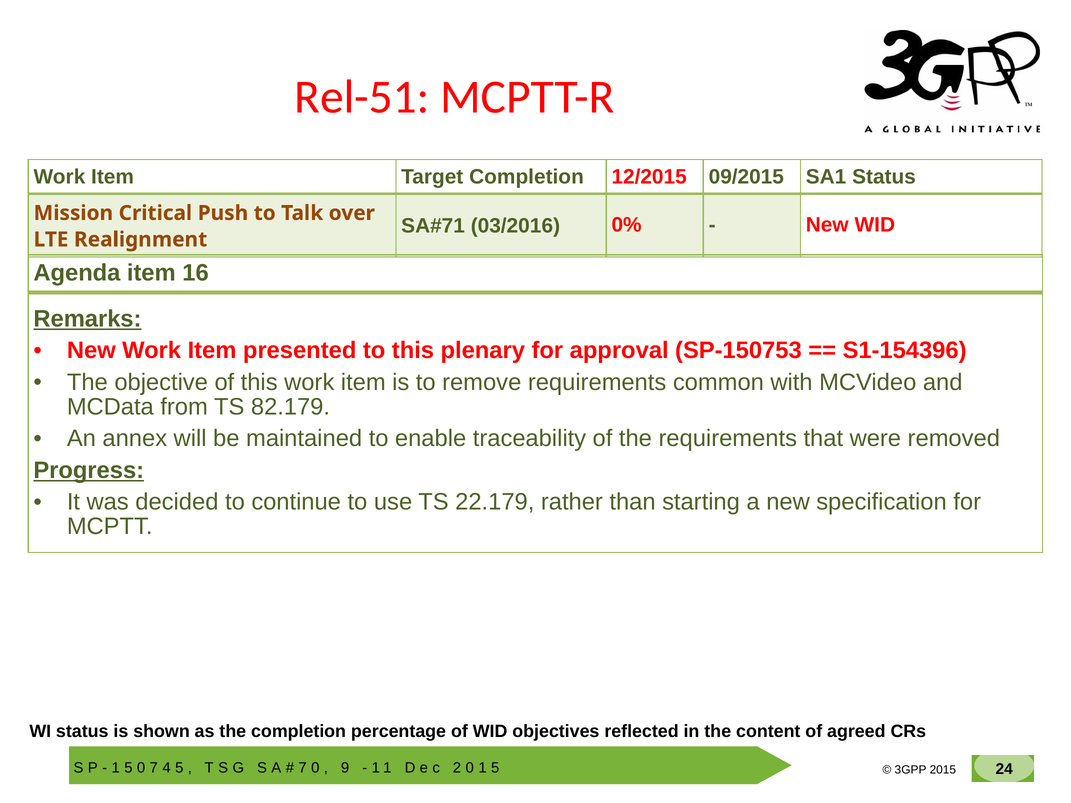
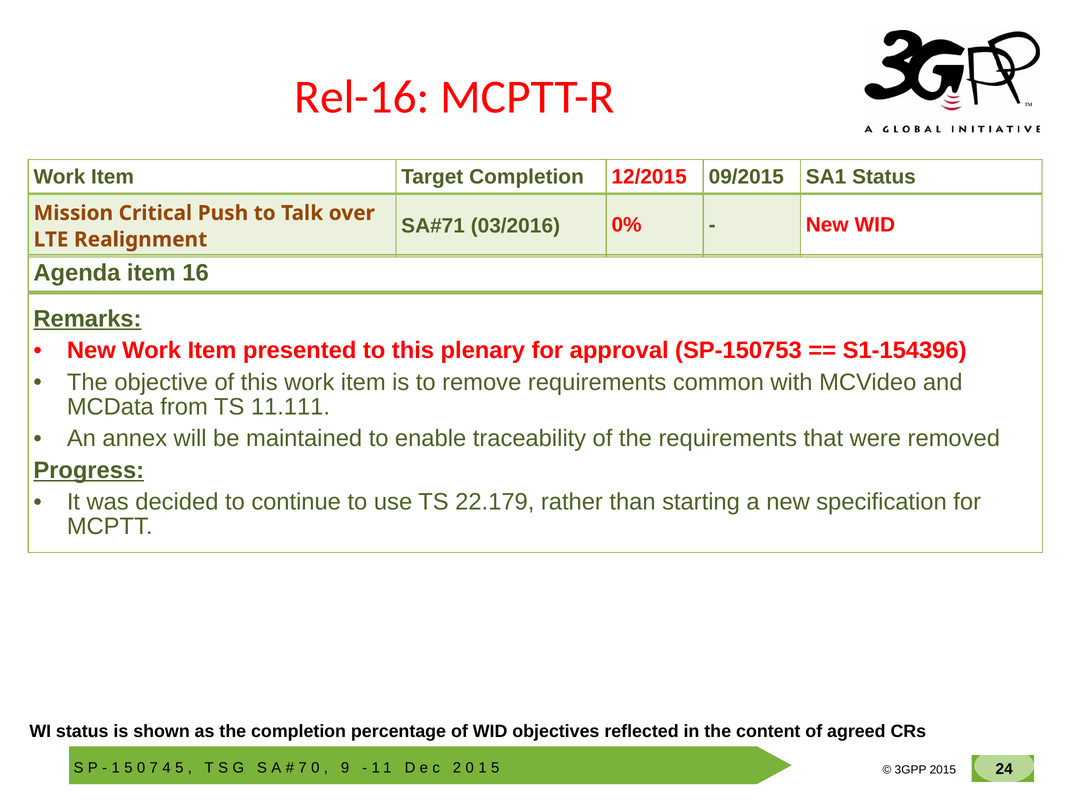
Rel-51: Rel-51 -> Rel-16 (362, 97)
82.179: 82.179 -> 11.111 (290, 407)
